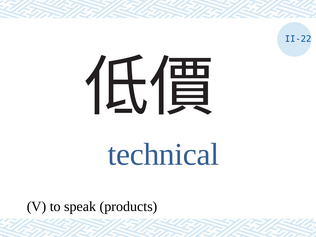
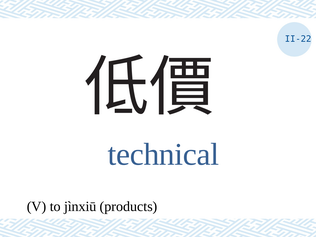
speak: speak -> jìnxiū (80, 207)
